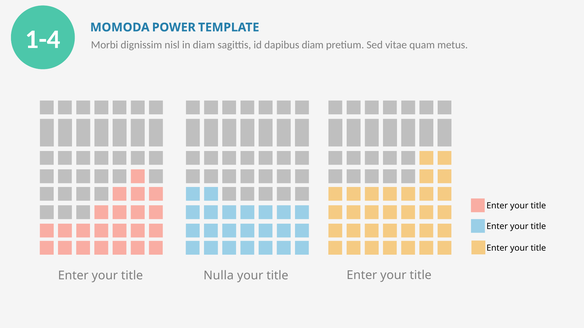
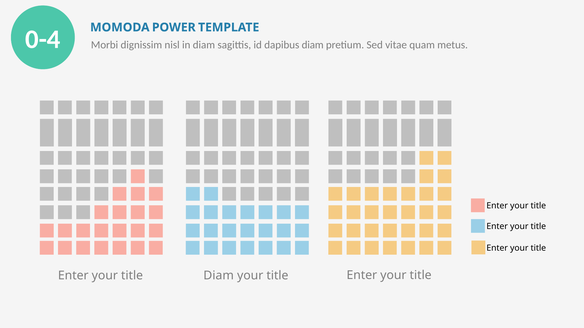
1-4: 1-4 -> 0-4 (43, 39)
title Nulla: Nulla -> Diam (219, 276)
